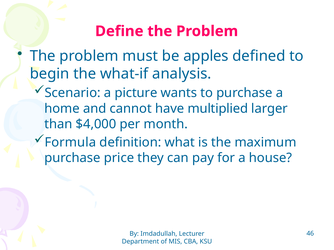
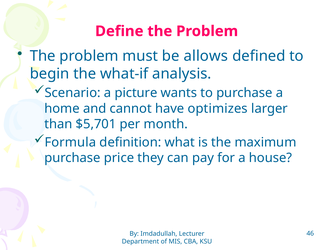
apples: apples -> allows (206, 56)
multiplied: multiplied -> optimizes (218, 109)
$4,000: $4,000 -> $5,701 (96, 124)
